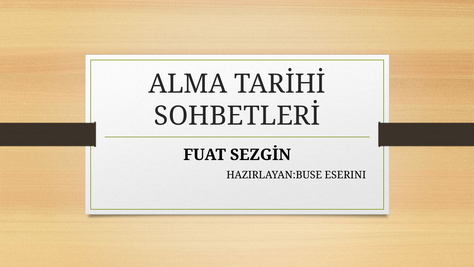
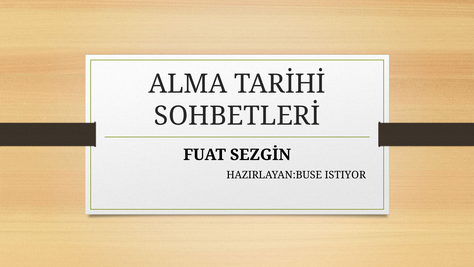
ESERINI: ESERINI -> ISTIYOR (345, 175)
